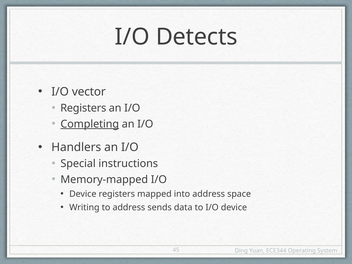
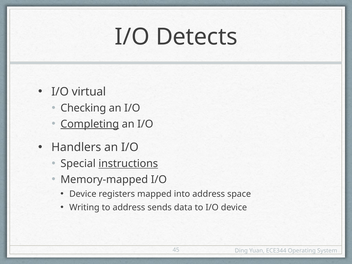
vector: vector -> virtual (89, 92)
Registers: Registers -> Checking (83, 108)
instructions underline: none -> present (128, 164)
